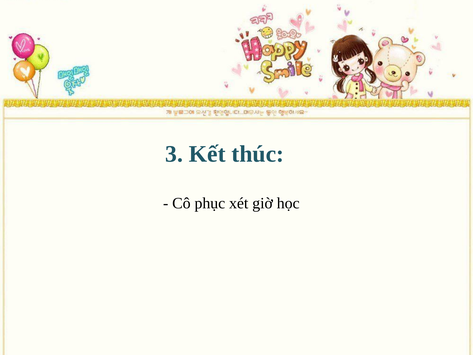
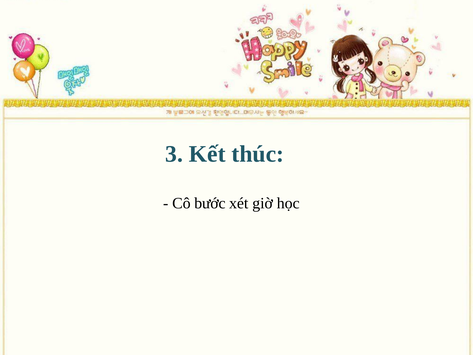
phục: phục -> bước (210, 203)
